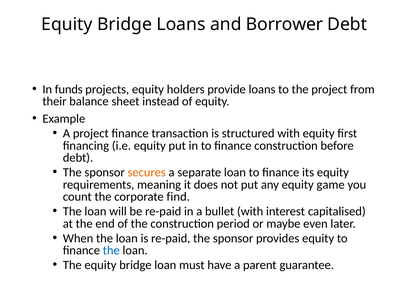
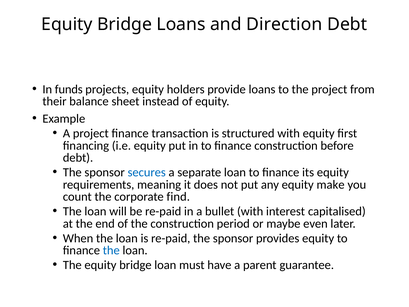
Borrower: Borrower -> Direction (284, 24)
secures colour: orange -> blue (147, 172)
game: game -> make (331, 184)
